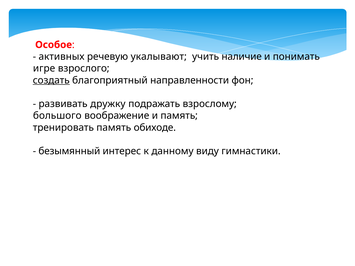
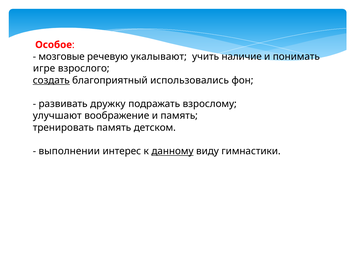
активных: активных -> мозговые (62, 57)
направленности: направленности -> использовались (190, 80)
большого: большого -> улучшают (57, 116)
обиходе: обиходе -> детском (155, 128)
безымянный: безымянный -> выполнении (69, 151)
данному underline: none -> present (172, 151)
